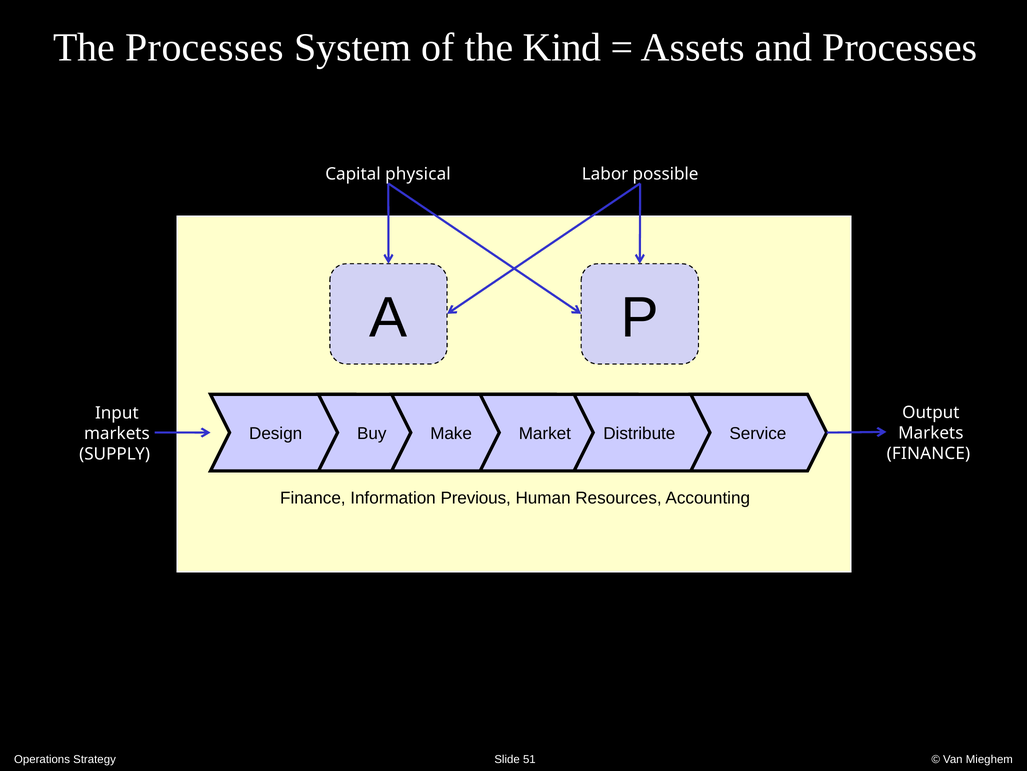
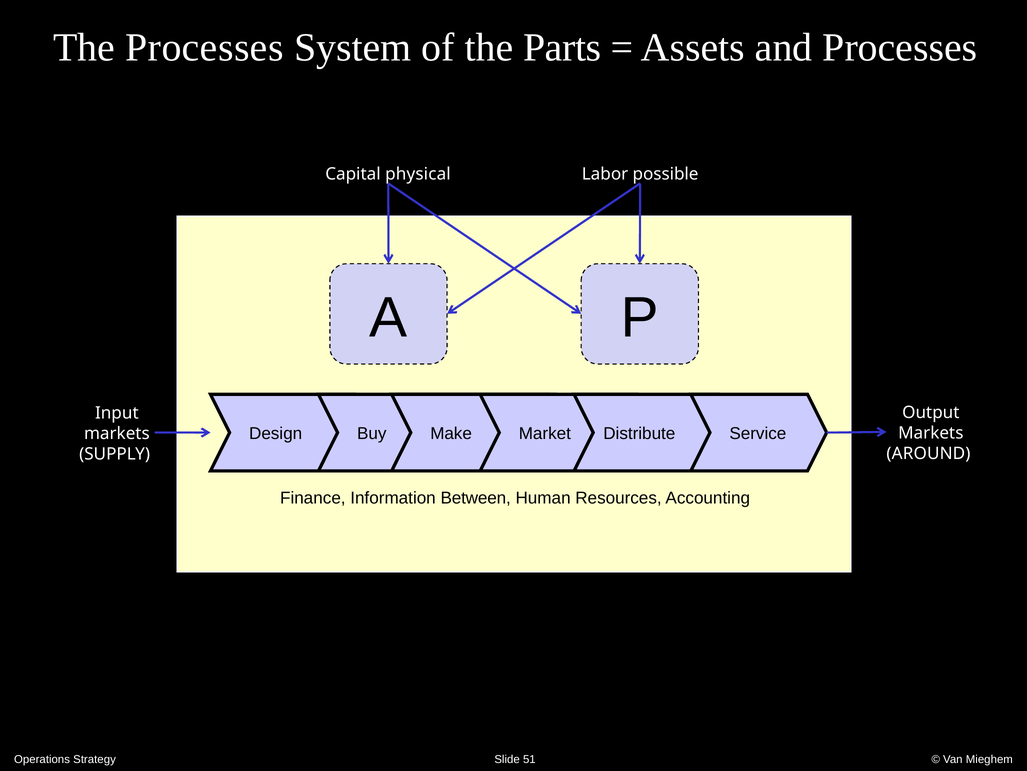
Kind: Kind -> Parts (562, 48)
FINANCE: FINANCE -> AROUND (928, 453)
Previous: Previous -> Between (476, 498)
